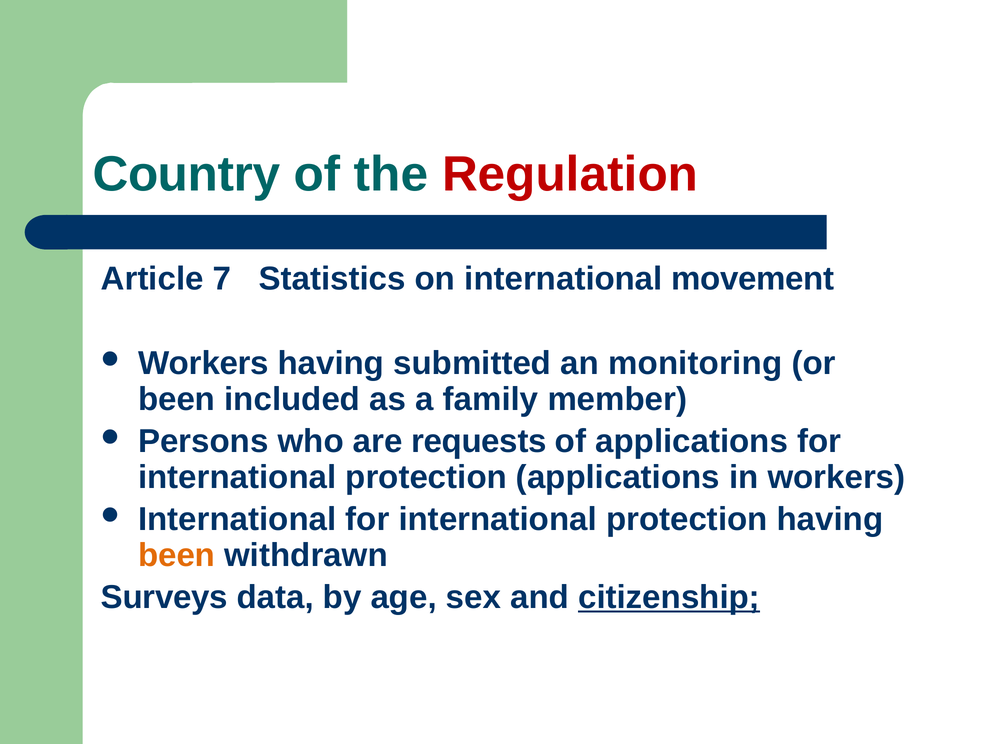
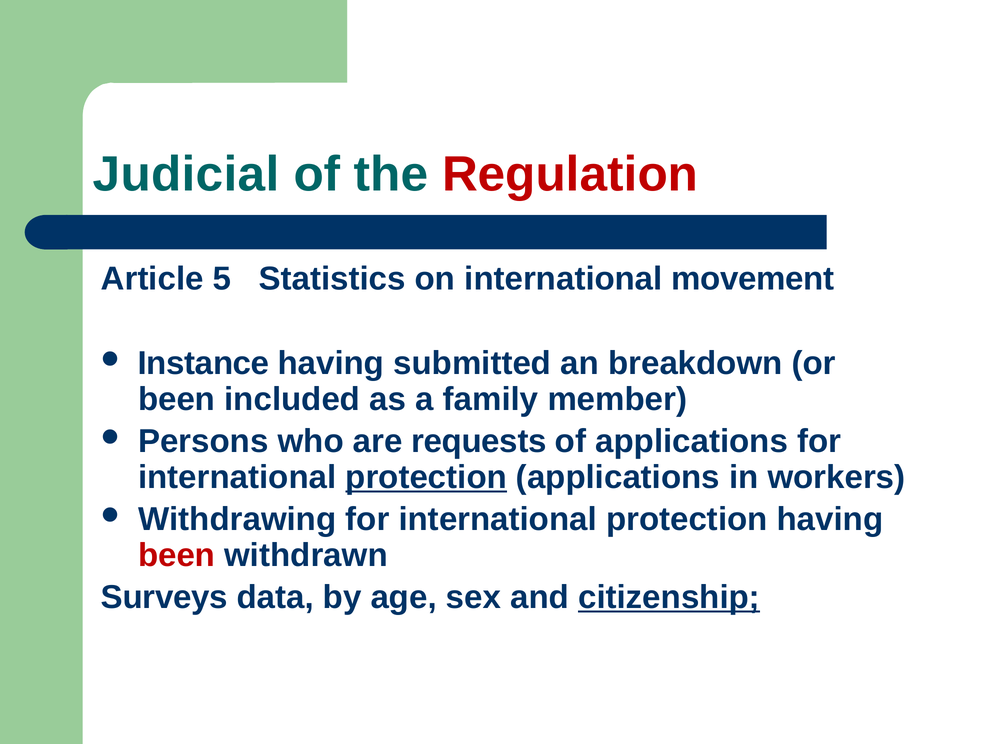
Country: Country -> Judicial (186, 175)
7: 7 -> 5 (222, 279)
Workers: Workers -> Instance (203, 364)
monitoring: monitoring -> breakdown (695, 364)
protection underline: none -> present (426, 477)
International: International -> Withdrawing (237, 519)
been colour: orange -> red (177, 555)
